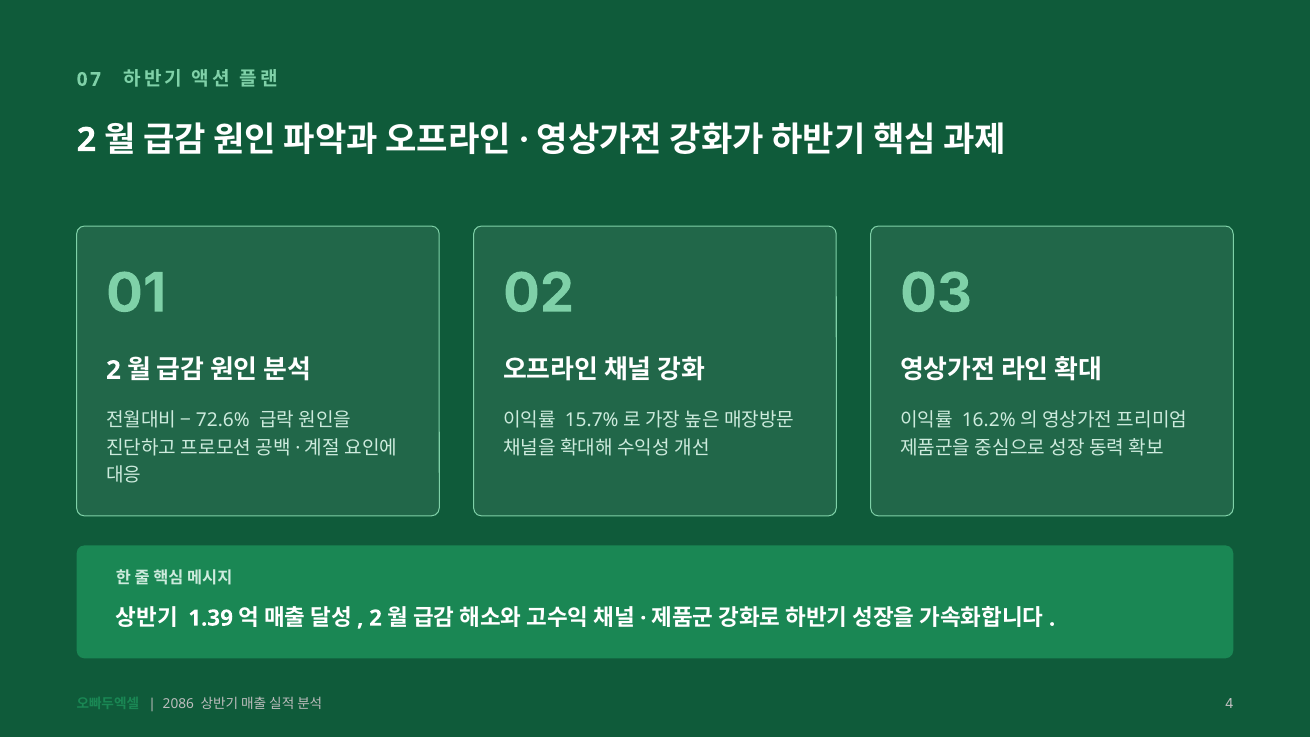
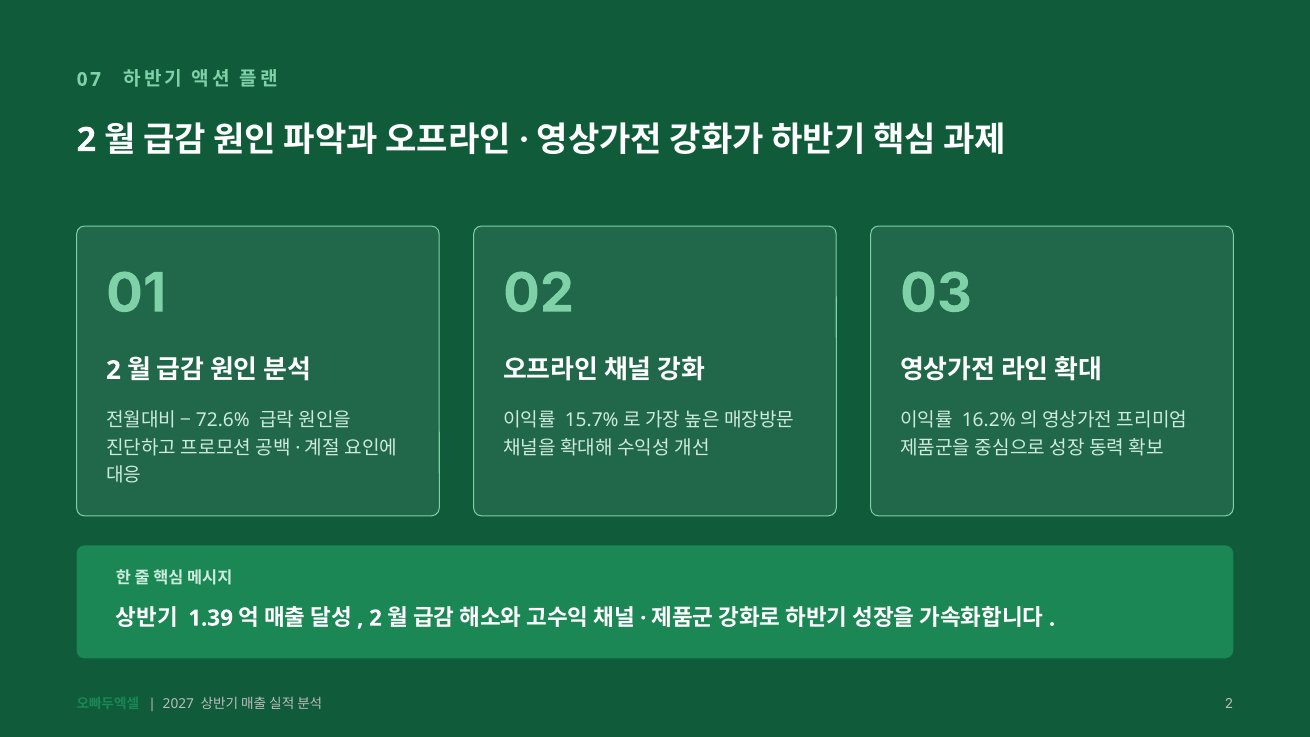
2086: 2086 -> 2027 (178, 703)
4: 4 -> 2 (1229, 703)
